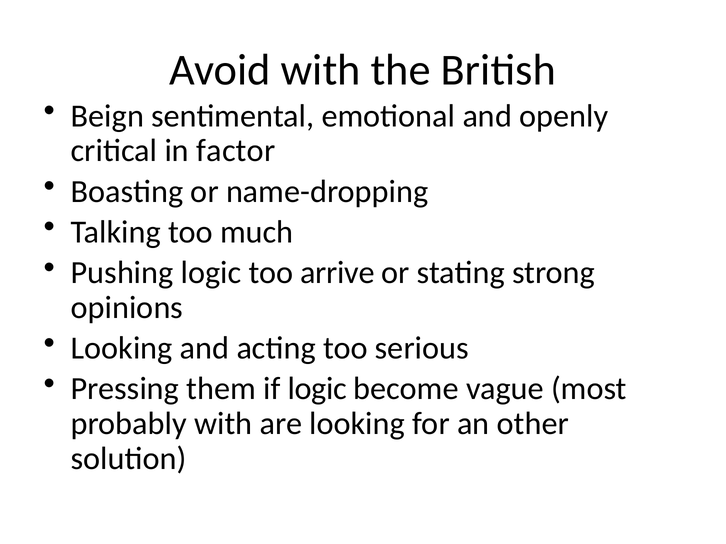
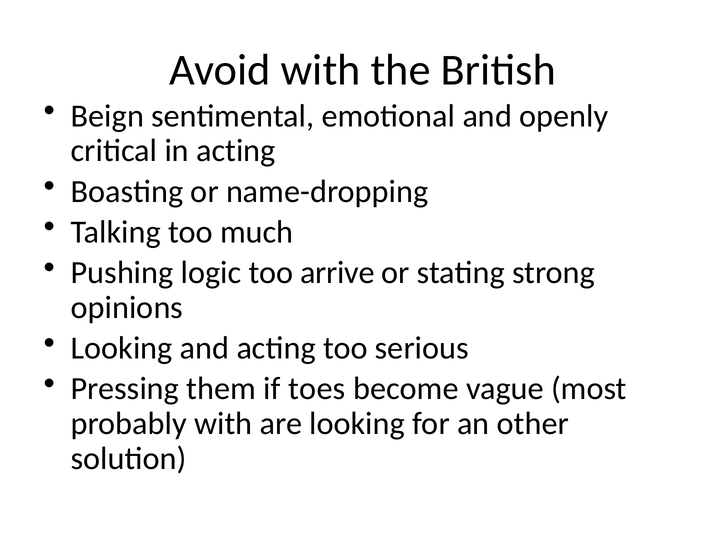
in factor: factor -> acting (236, 151)
if logic: logic -> toes (317, 389)
